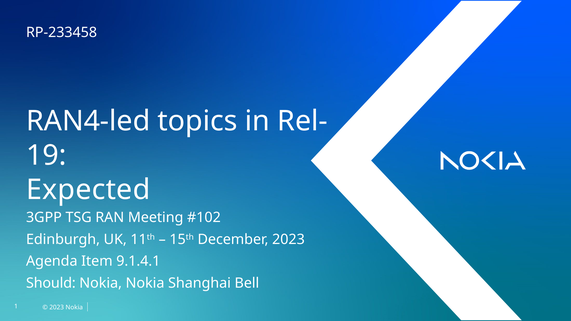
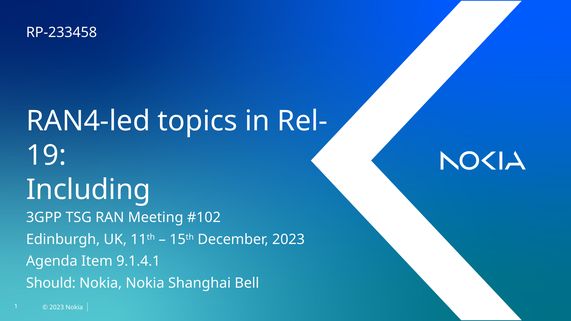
Expected: Expected -> Including (88, 190)
